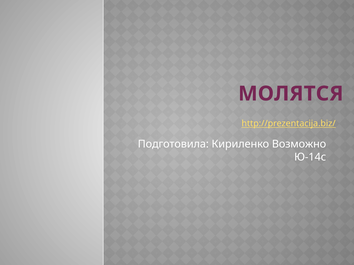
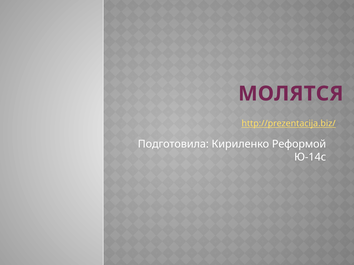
Возможно: Возможно -> Реформой (299, 144)
